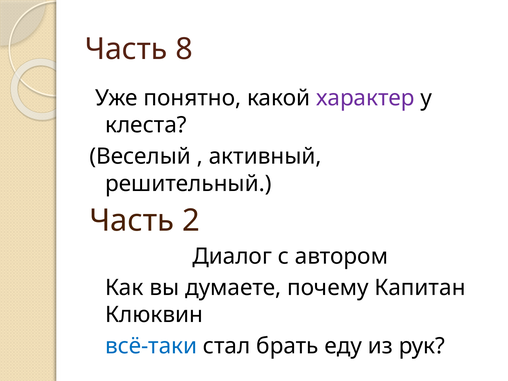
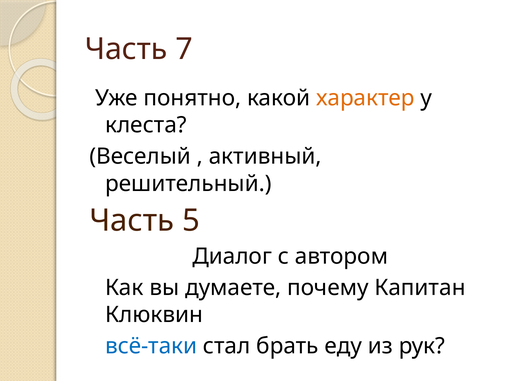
8: 8 -> 7 (184, 49)
характер colour: purple -> orange (365, 98)
2: 2 -> 5 (191, 221)
